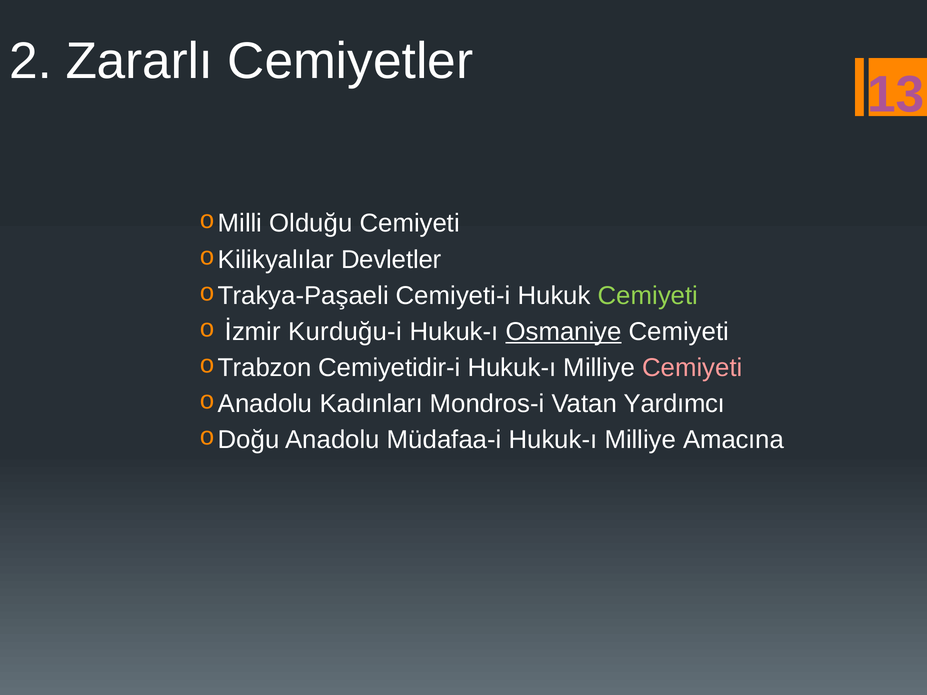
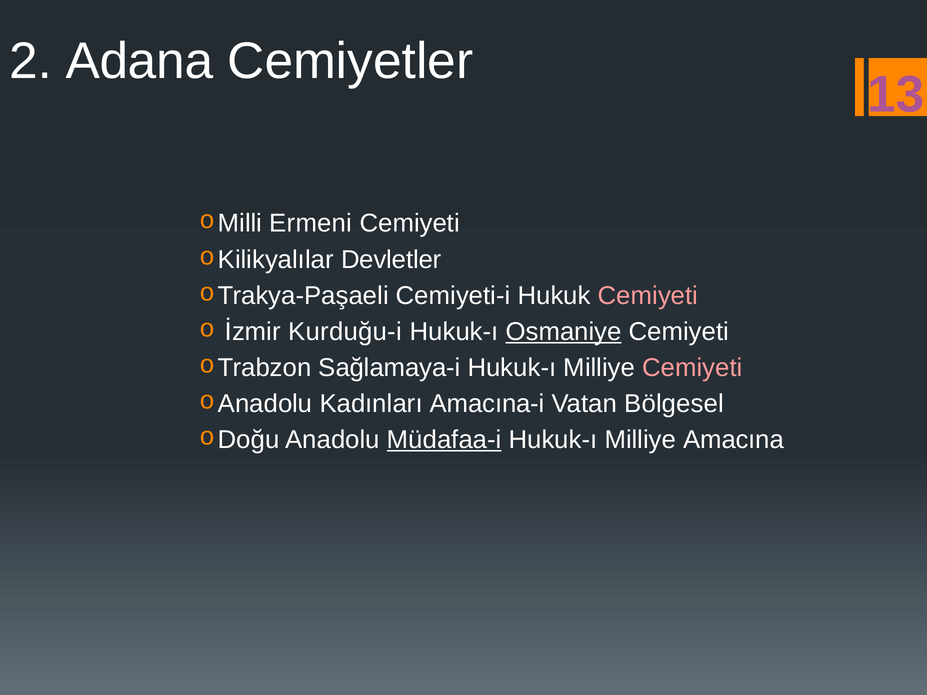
Zararlı: Zararlı -> Adana (139, 61)
Olduğu: Olduğu -> Ermeni (311, 224)
Cemiyeti colour: light green -> pink (648, 296)
Cemiyetidir-i: Cemiyetidir-i -> Sağlamaya-i (389, 368)
Mondros-i: Mondros-i -> Amacına-i (487, 404)
Yardımcı: Yardımcı -> Bölgesel (674, 404)
Müdafaa-i underline: none -> present (444, 440)
